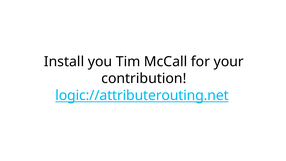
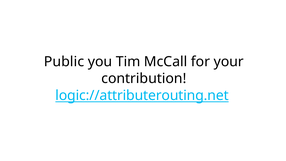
Install: Install -> Public (64, 62)
